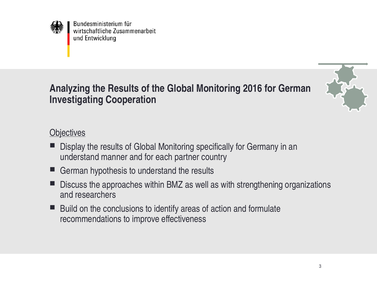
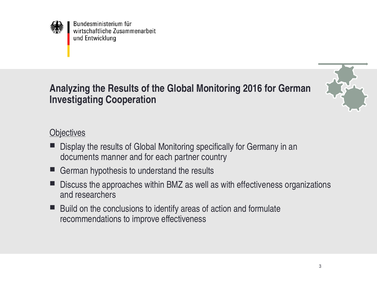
understand: understand -> documents (80, 157)
with strengthening: strengthening -> effectiveness (260, 185)
